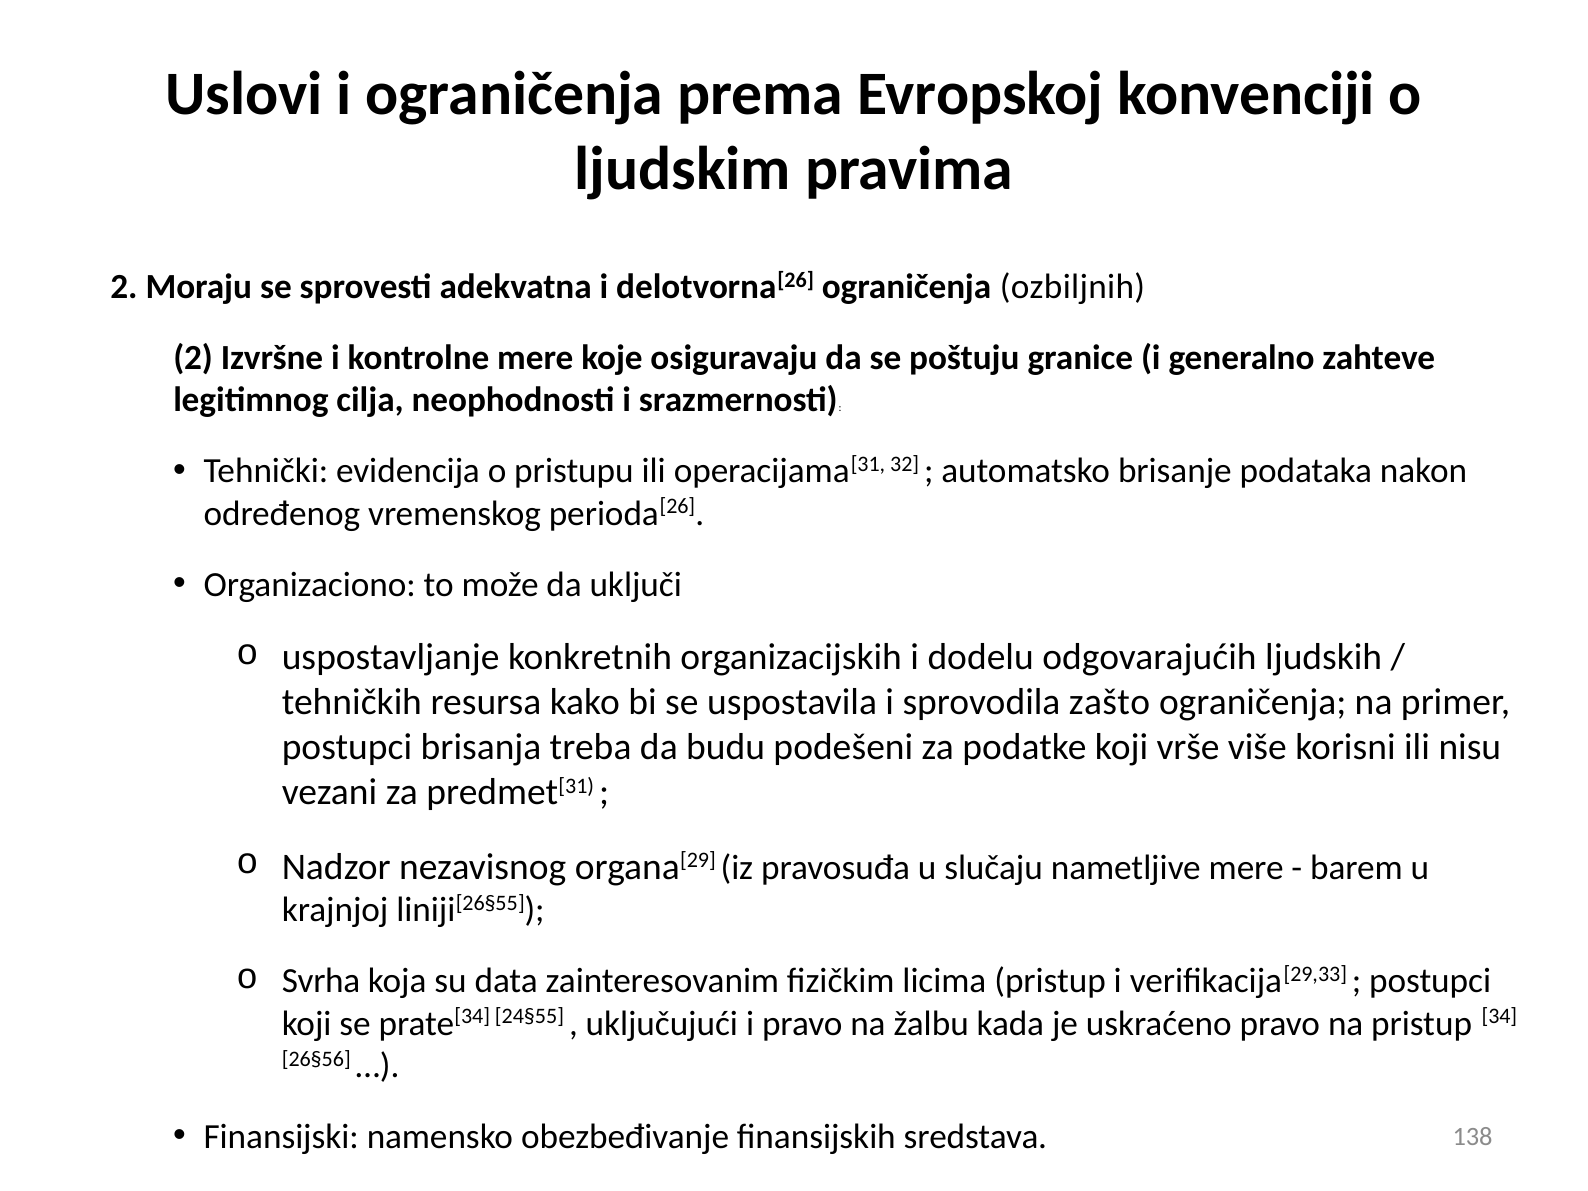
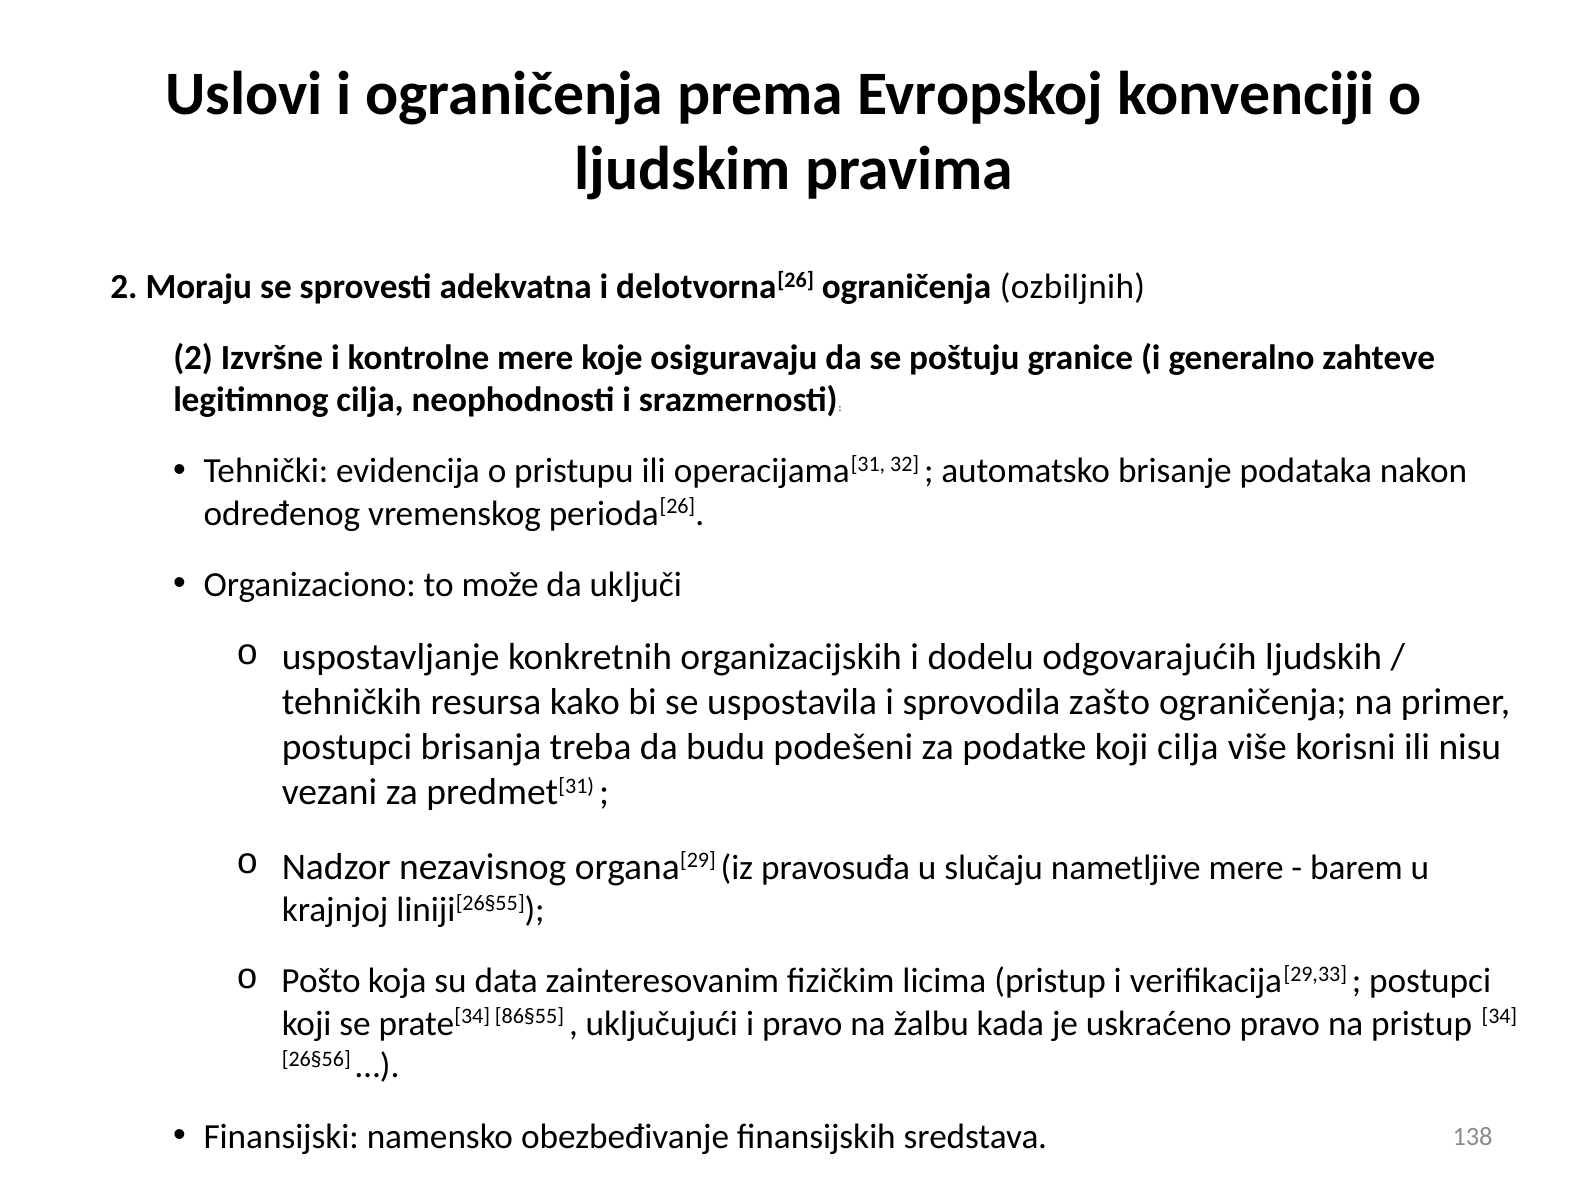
koji vrše: vrše -> cilja (1188, 747)
Svrha: Svrha -> Pošto (321, 981)
24§55: 24§55 -> 86§55 (529, 1017)
